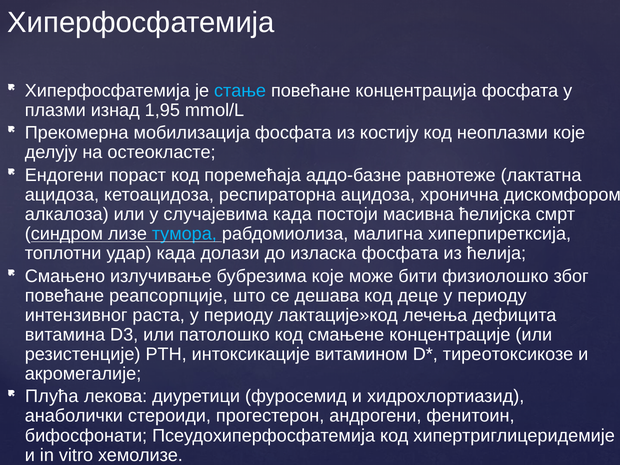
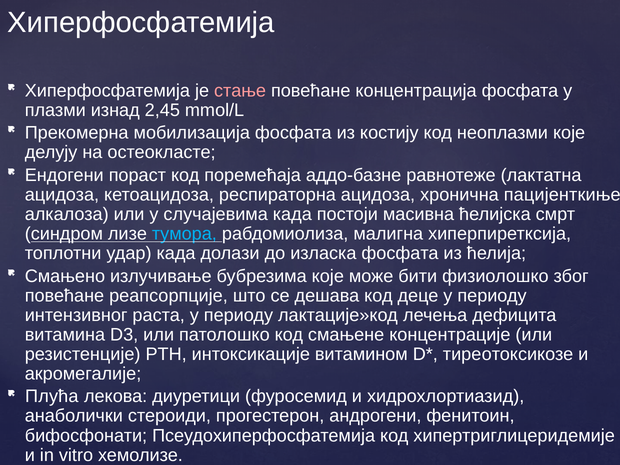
стање colour: light blue -> pink (240, 91)
1,95: 1,95 -> 2,45 (162, 110)
дискомфором: дискомфором -> пацијенткиње (562, 195)
